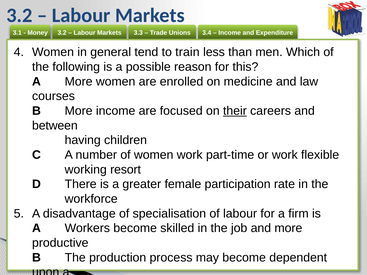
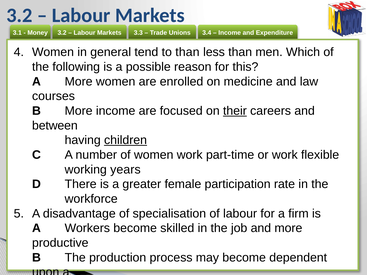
to train: train -> than (187, 52)
children underline: none -> present (126, 140)
resort: resort -> years (125, 170)
